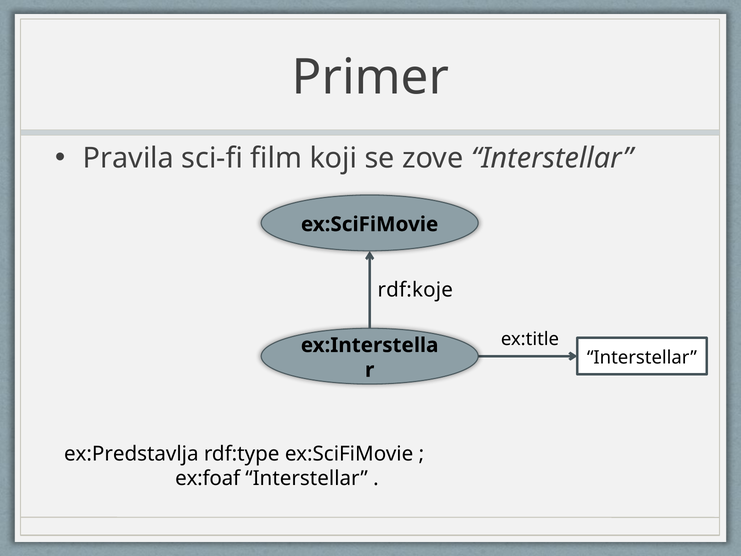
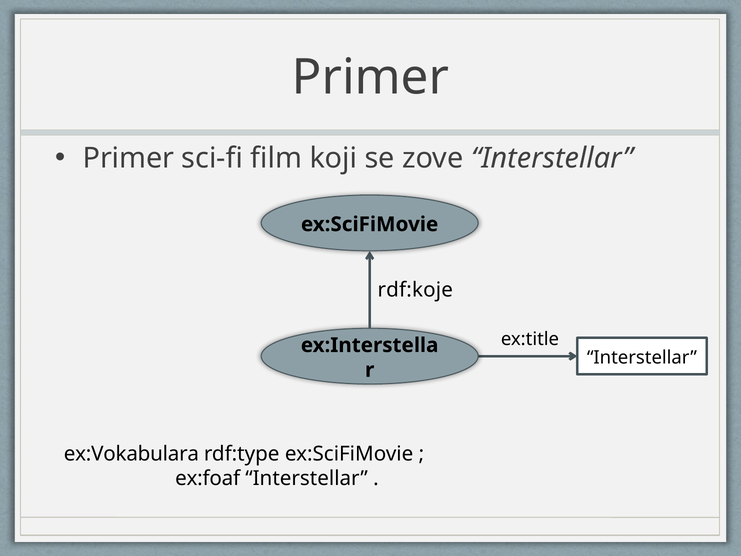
Pravila: Pravila -> Primer (129, 158)
ex:Predstavlja: ex:Predstavlja -> ex:Vokabulara (131, 454)
